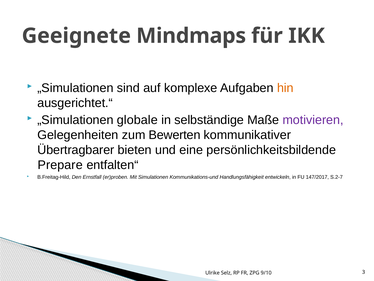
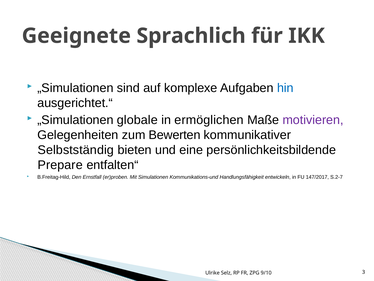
Mindmaps: Mindmaps -> Sprachlich (191, 36)
hin colour: orange -> blue (285, 88)
selbständige: selbständige -> ermöglichen (209, 120)
Übertragbarer: Übertragbarer -> Selbstständig (76, 150)
